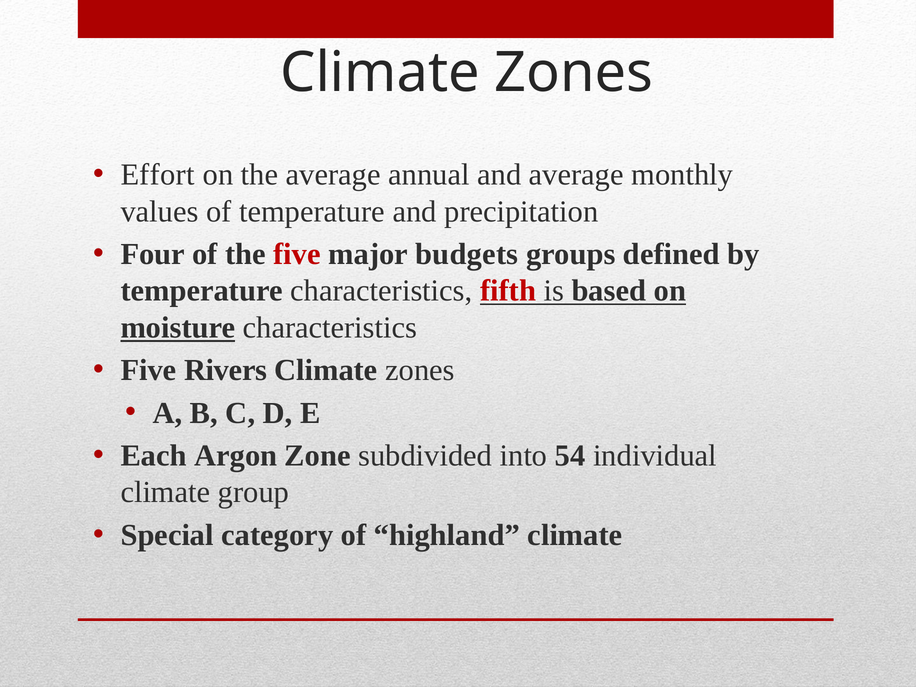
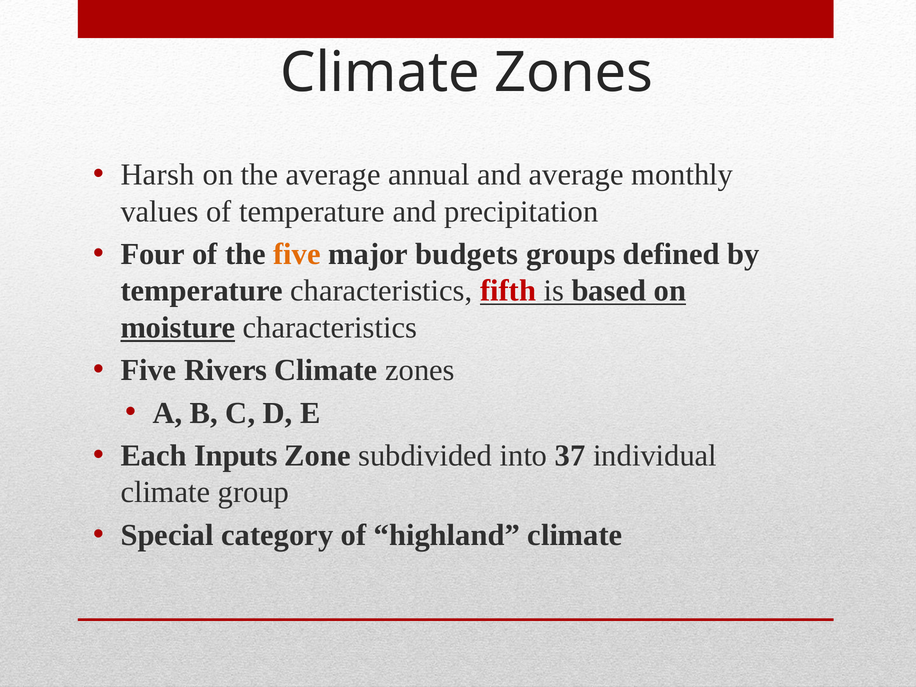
Effort: Effort -> Harsh (158, 175)
five colour: red -> orange (297, 254)
Argon: Argon -> Inputs (236, 456)
54: 54 -> 37 (570, 456)
